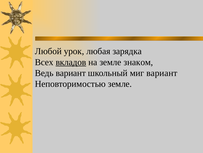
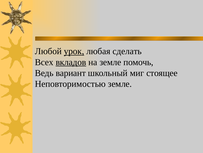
урок underline: none -> present (74, 51)
зарядка: зарядка -> сделать (127, 51)
знаком: знаком -> помочь (138, 62)
миг вариант: вариант -> стоящее (162, 73)
